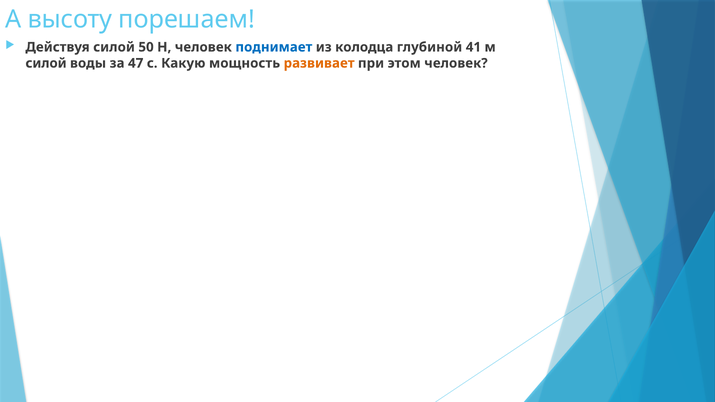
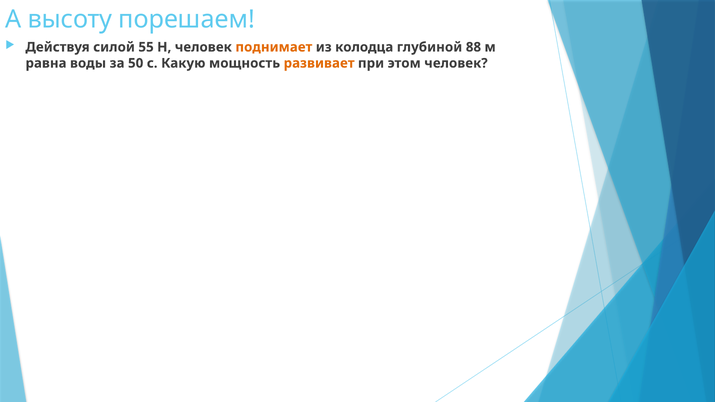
50: 50 -> 55 (146, 47)
поднимает colour: blue -> orange (274, 47)
41: 41 -> 88 (473, 47)
силой: силой -> равна (46, 63)
47: 47 -> 50 (136, 63)
